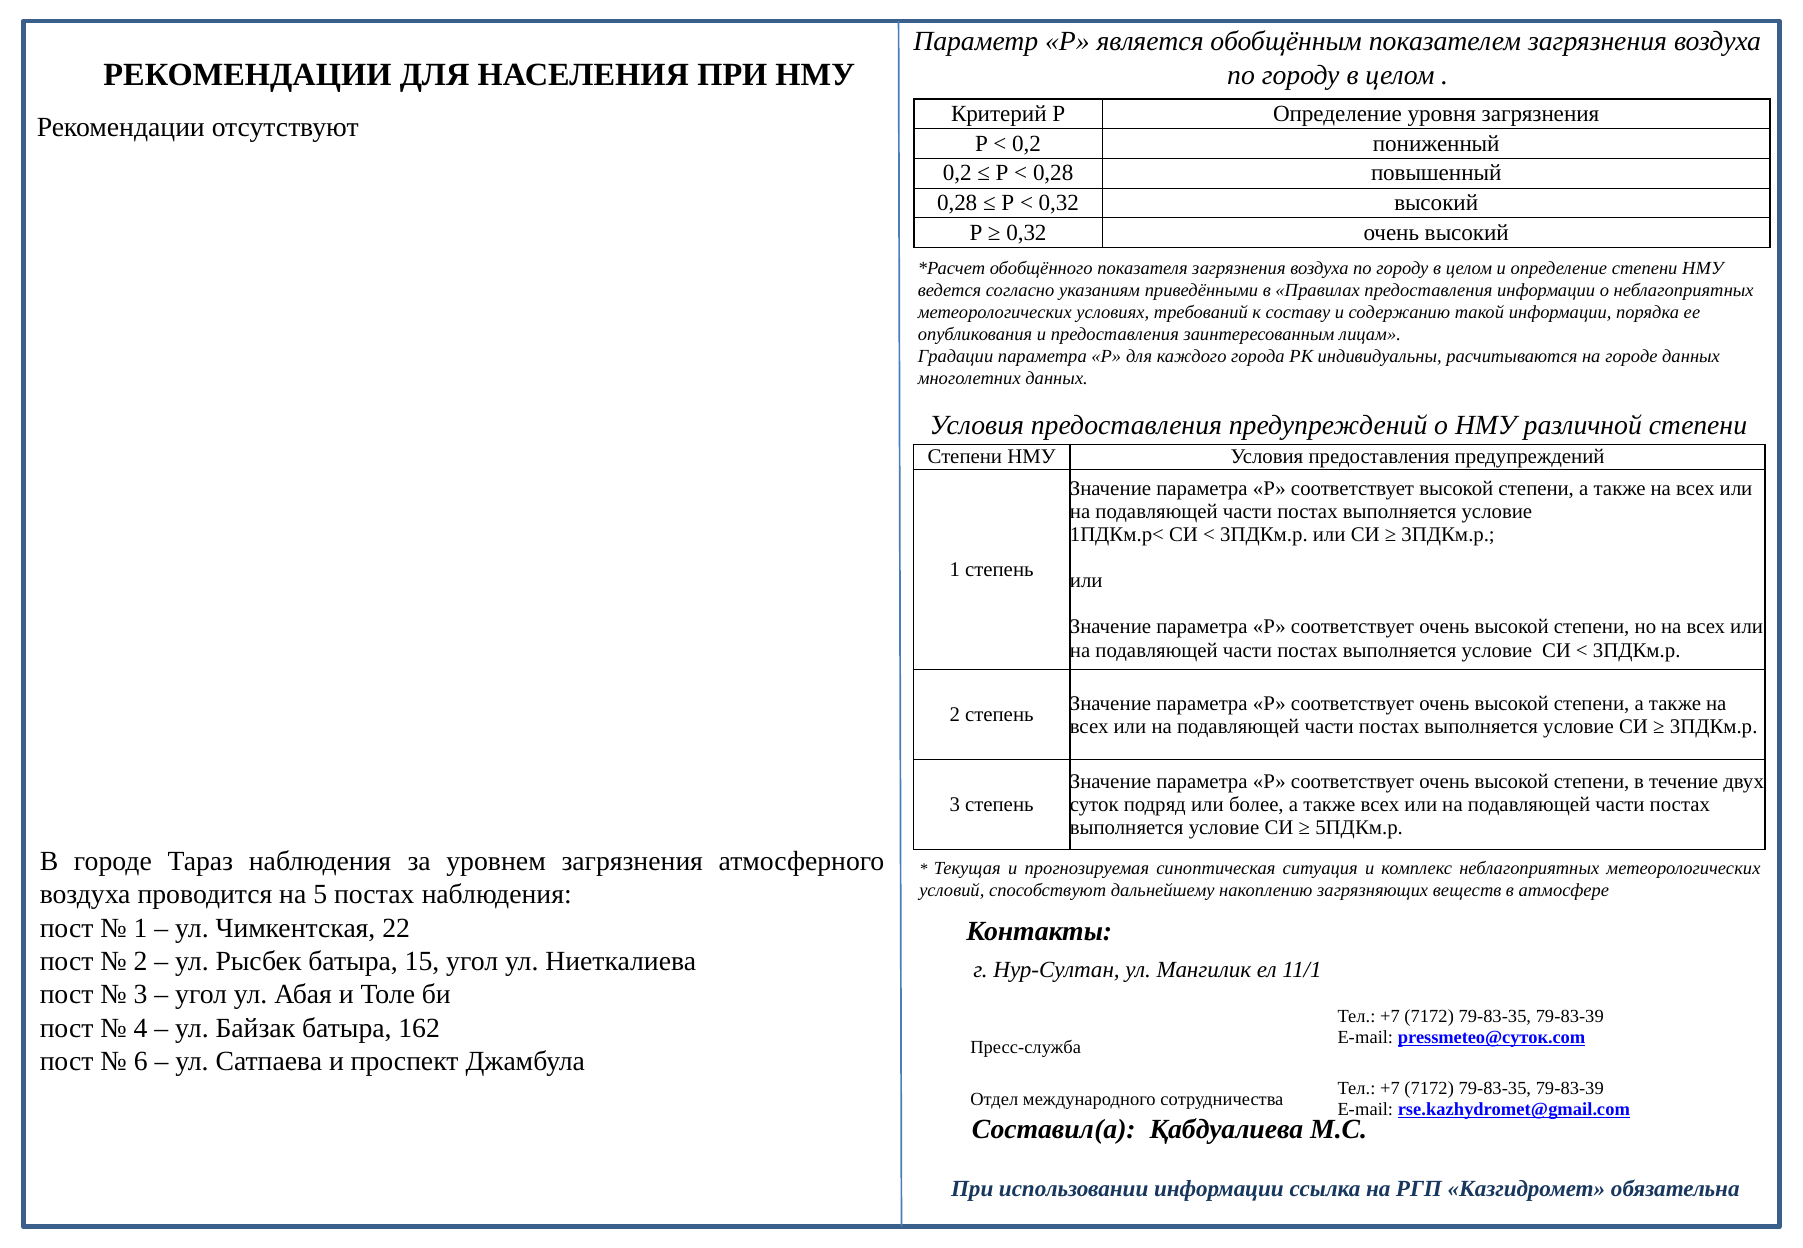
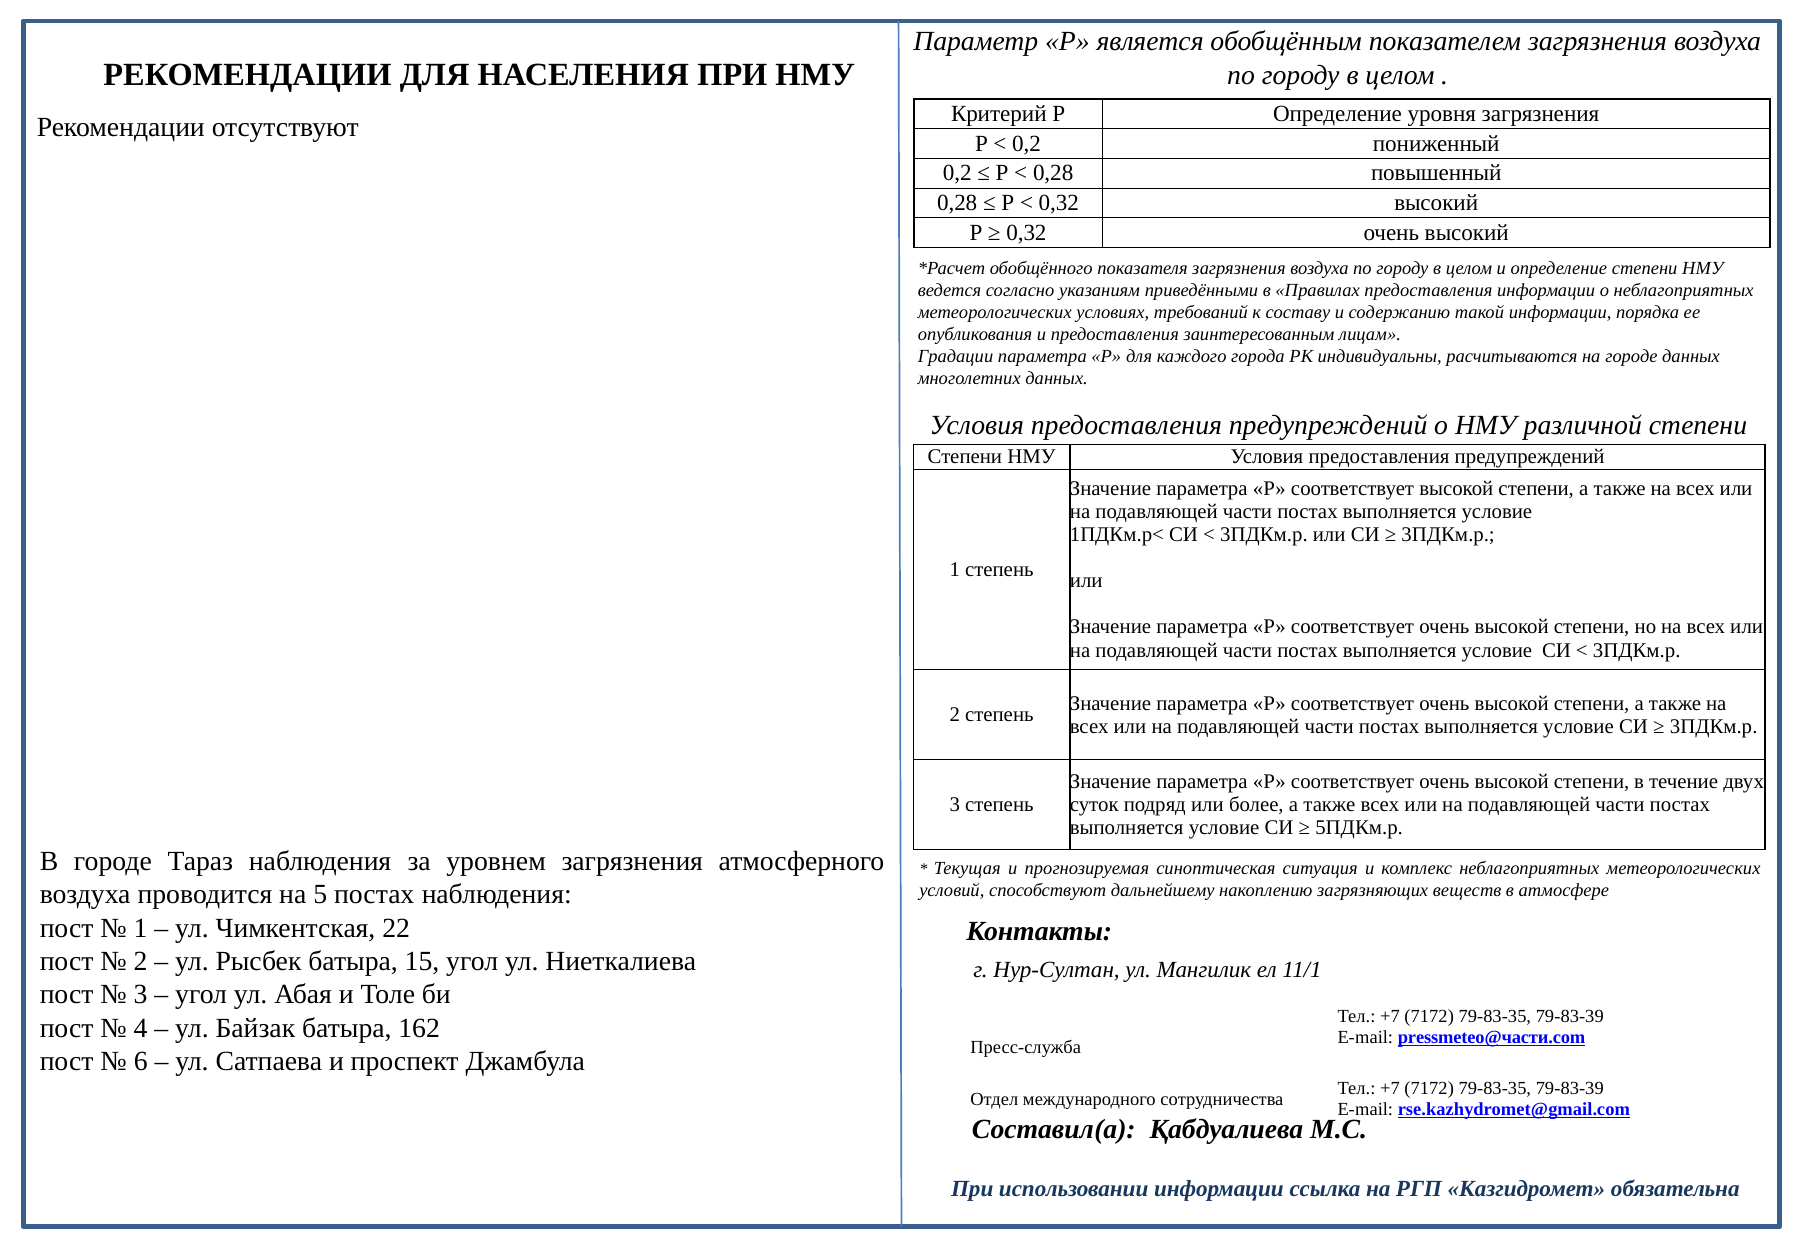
pressmeteo@суток.com: pressmeteo@суток.com -> pressmeteo@части.com (1492, 1037)
